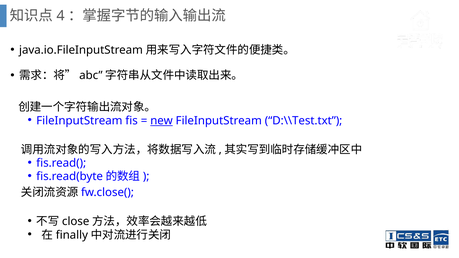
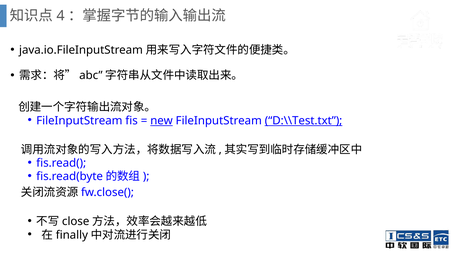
D:\\Test.txt underline: none -> present (304, 121)
